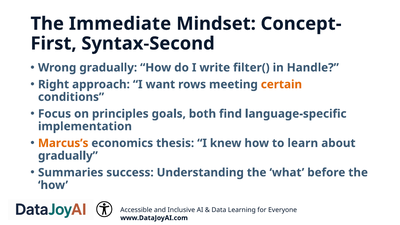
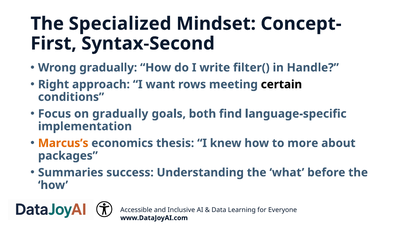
Immediate: Immediate -> Specialized (120, 24)
certain colour: orange -> black (281, 84)
on principles: principles -> gradually (120, 114)
learn: learn -> more (303, 143)
gradually: gradually -> packages (68, 156)
